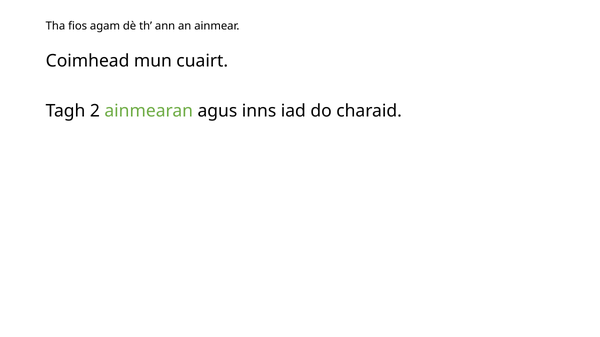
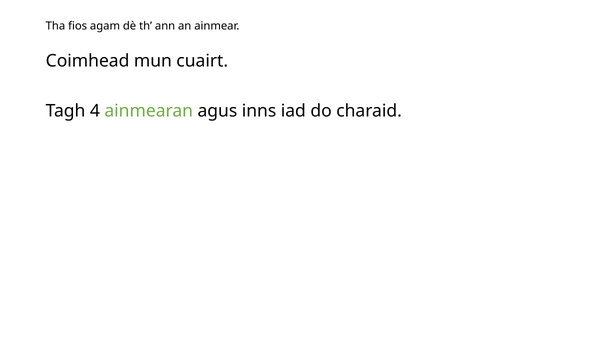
2: 2 -> 4 (95, 111)
